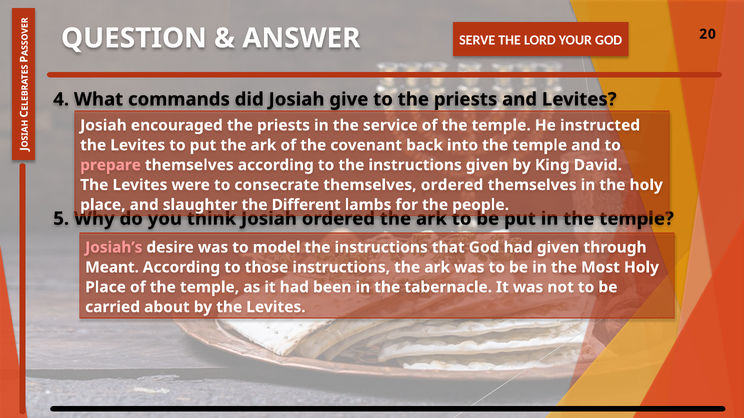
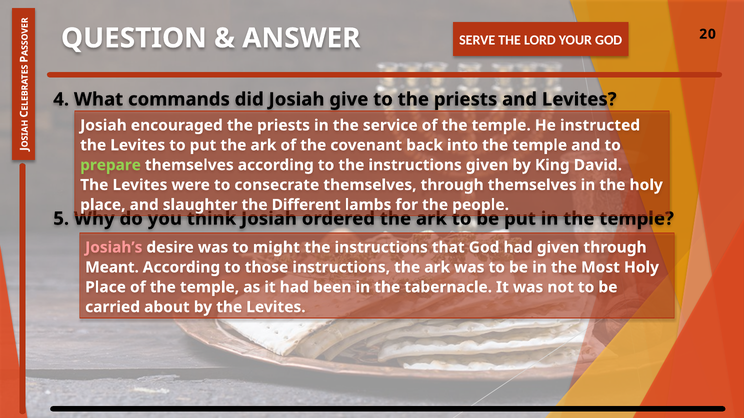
prepare colour: pink -> light green (111, 165)
themselves ordered: ordered -> through (452, 185)
model: model -> might (276, 248)
